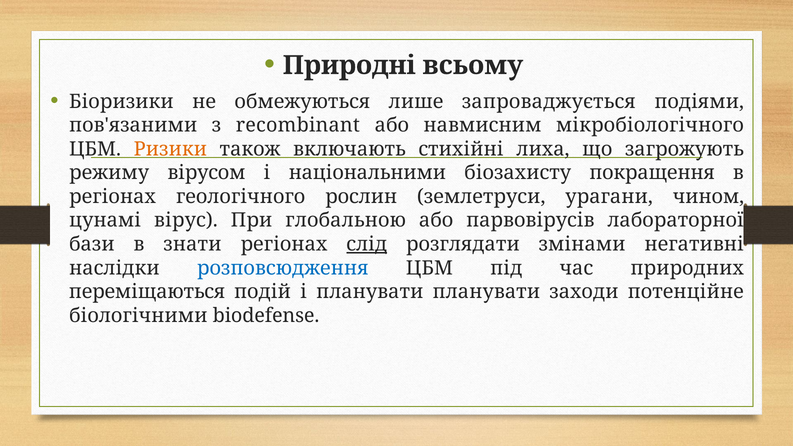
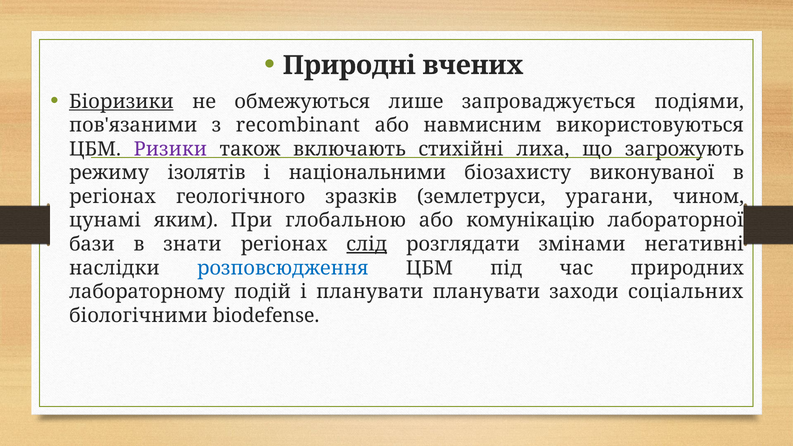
всьому: всьому -> вчених (473, 65)
Біоризики underline: none -> present (121, 102)
мікробіологічного: мікробіологічного -> використовуються (650, 125)
Ризики colour: orange -> purple (170, 149)
вірусом: вірусом -> ізолятів (206, 173)
покращення: покращення -> виконуваної (652, 173)
рослин: рослин -> зразків (361, 197)
вірус: вірус -> яким (186, 220)
парвовірусів: парвовірусів -> комунікацію (530, 220)
переміщаються: переміщаються -> лабораторному (147, 292)
потенційне: потенційне -> соціальних (686, 292)
